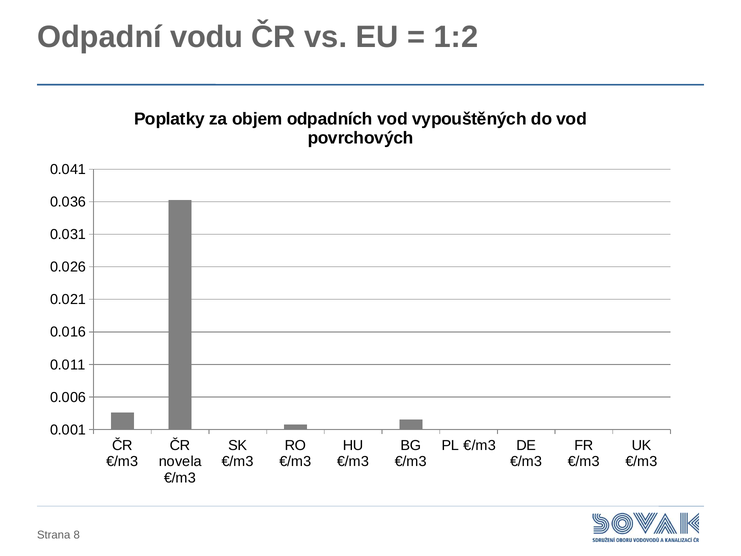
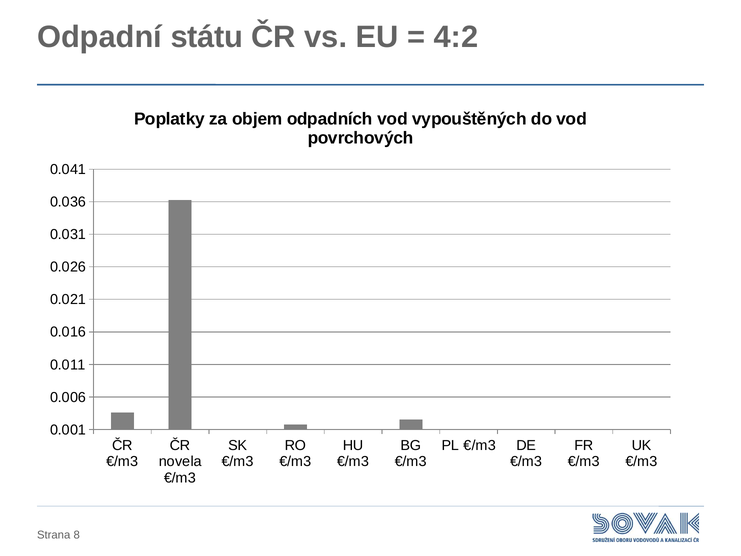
vodu: vodu -> státu (207, 37)
1:2: 1:2 -> 4:2 (456, 37)
